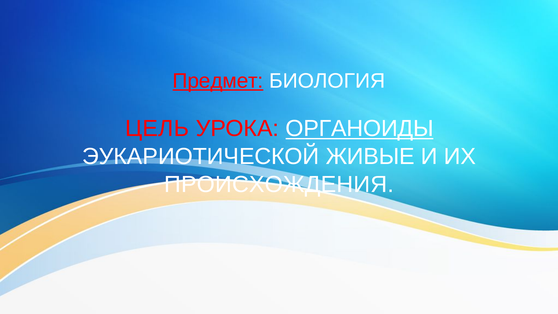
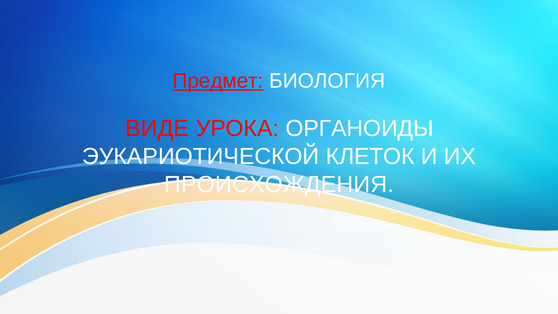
ЦЕЛЬ: ЦЕЛЬ -> ВИДЕ (157, 129)
ОРГАНОИДЫ underline: present -> none (360, 129)
ЖИВЫЕ: ЖИВЫЕ -> КЛЕТОК (370, 156)
